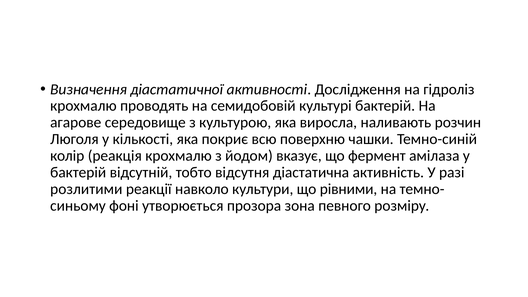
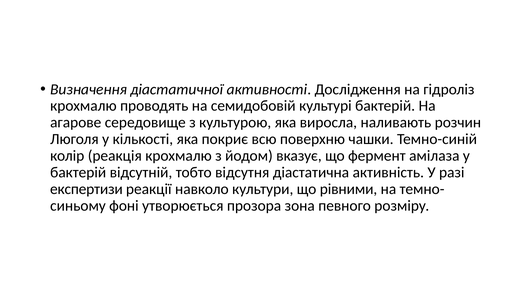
розлитими: розлитими -> експертизи (86, 189)
